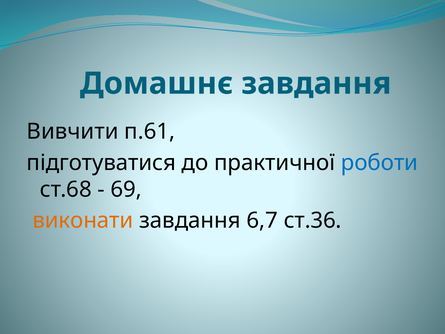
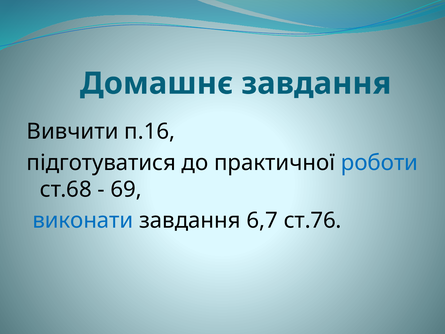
п.61: п.61 -> п.16 (150, 131)
виконати colour: orange -> blue (83, 220)
ст.36: ст.36 -> ст.76 (313, 220)
